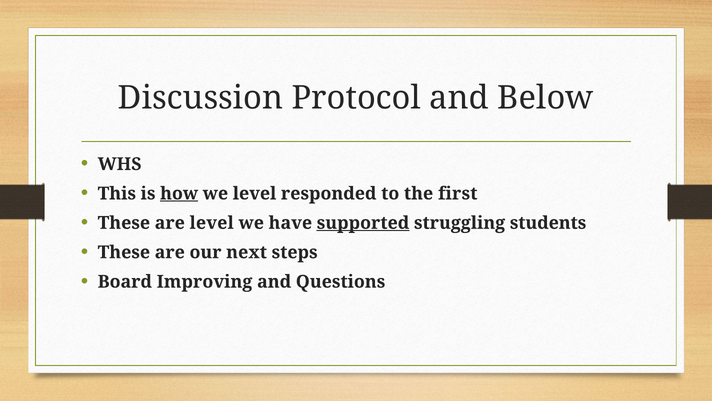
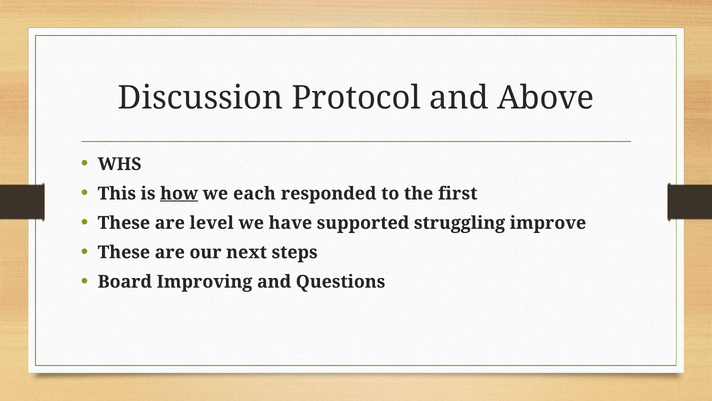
Below: Below -> Above (546, 98)
we level: level -> each (254, 193)
supported underline: present -> none (363, 223)
students: students -> improve (548, 223)
